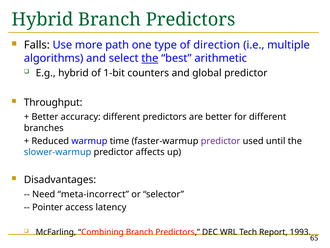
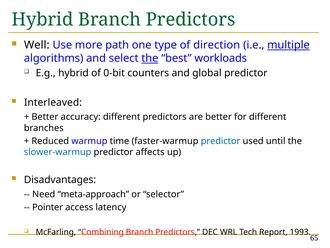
Falls: Falls -> Well (37, 45)
multiple underline: none -> present (289, 45)
arithmetic: arithmetic -> workloads (221, 58)
1-bit: 1-bit -> 0-bit (114, 73)
Throughput: Throughput -> Interleaved (53, 102)
predictor colour: purple -> blue (221, 141)
meta-incorrect: meta-incorrect -> meta-approach (93, 194)
